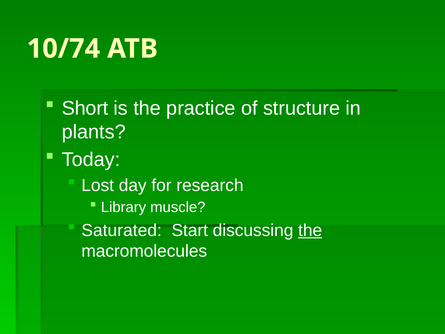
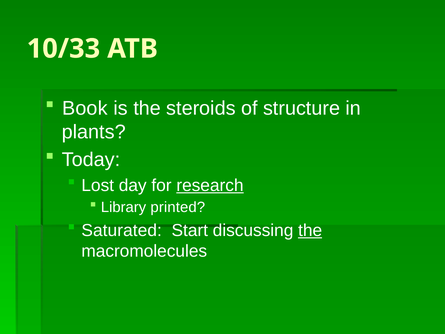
10/74: 10/74 -> 10/33 (63, 49)
Short: Short -> Book (85, 108)
practice: practice -> steroids (201, 108)
research underline: none -> present (210, 185)
muscle: muscle -> printed (178, 207)
